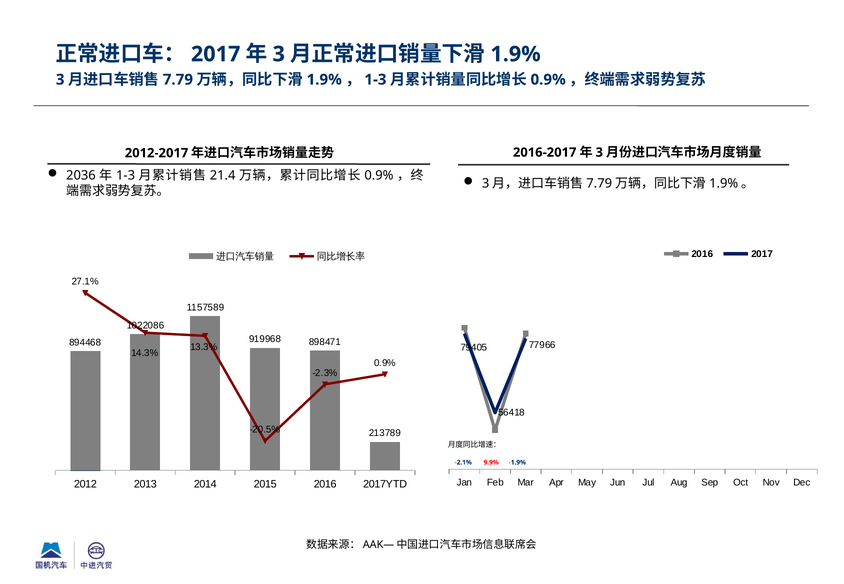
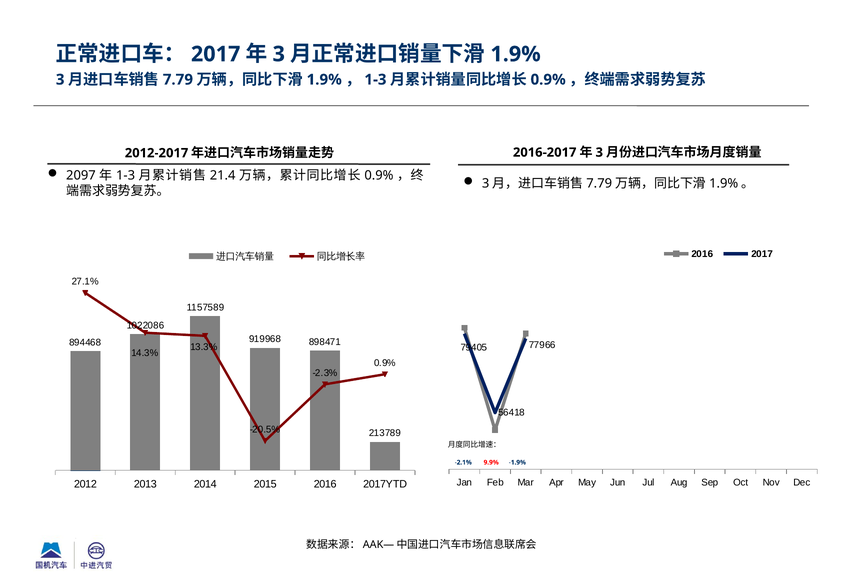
2036: 2036 -> 2097 (81, 176)
